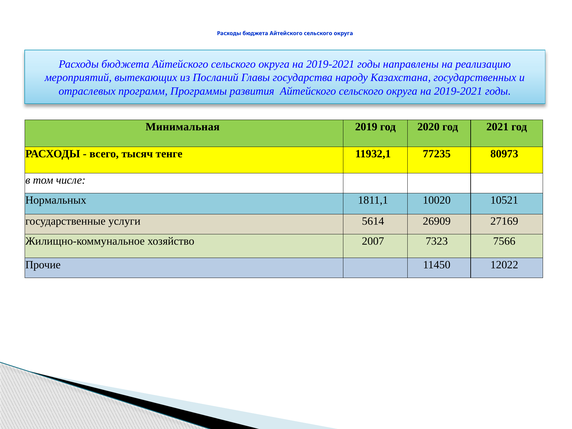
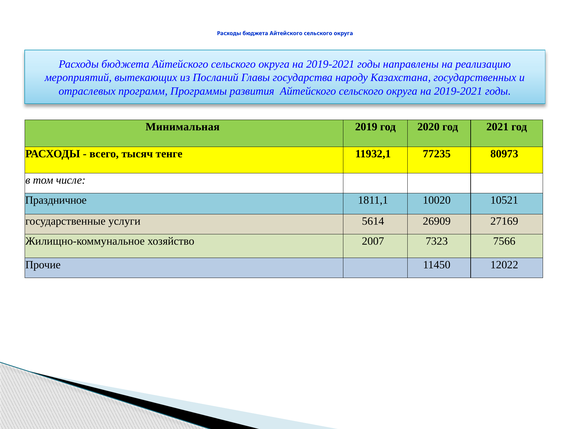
Нормальных: Нормальных -> Праздничное (56, 200)
